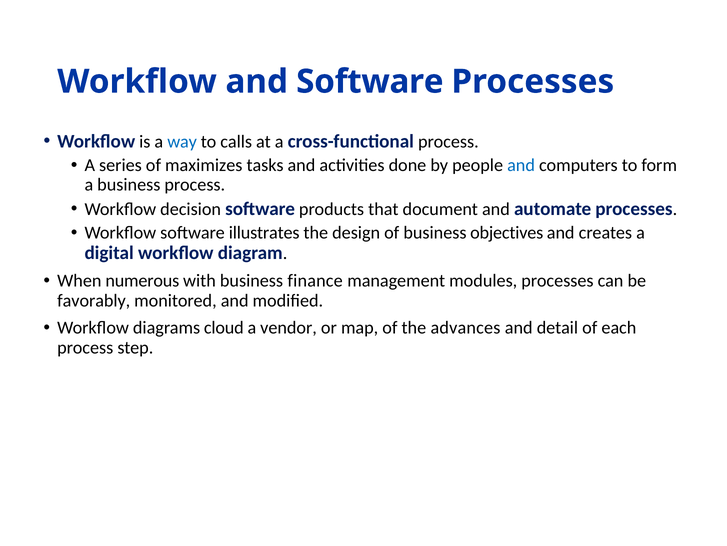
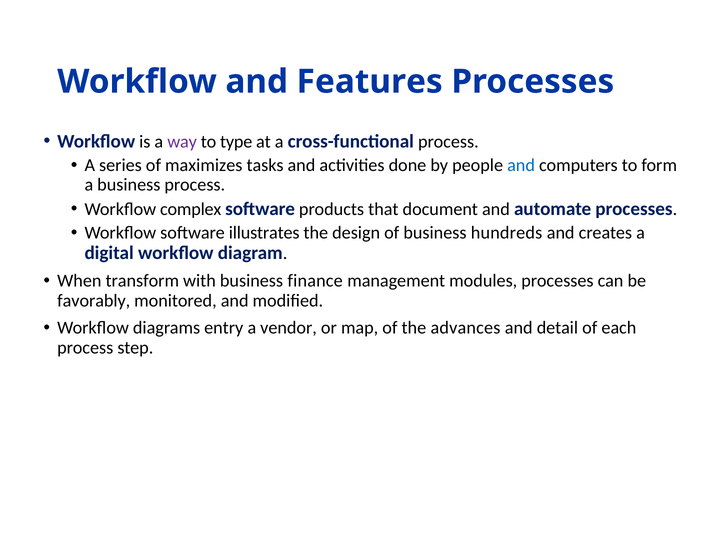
and Software: Software -> Features (370, 82)
way colour: blue -> purple (182, 141)
calls: calls -> type (236, 141)
decision: decision -> complex (191, 209)
objectives: objectives -> hundreds (507, 233)
numerous: numerous -> transform (142, 281)
cloud: cloud -> entry (224, 327)
